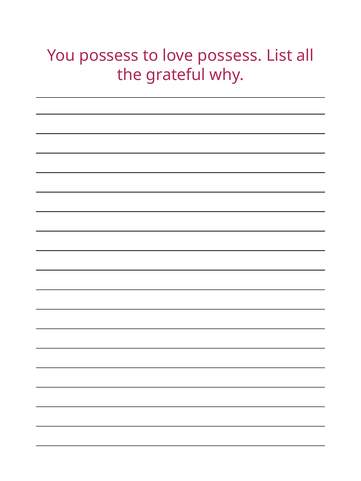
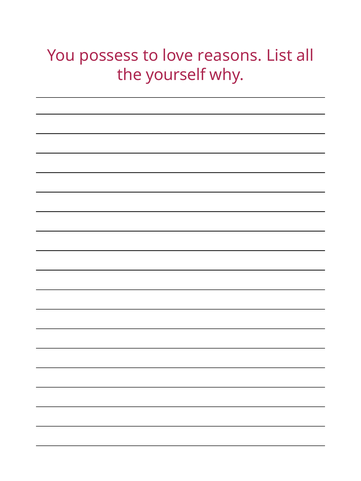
love possess: possess -> reasons (230, 56)
grateful: grateful -> yourself (176, 75)
